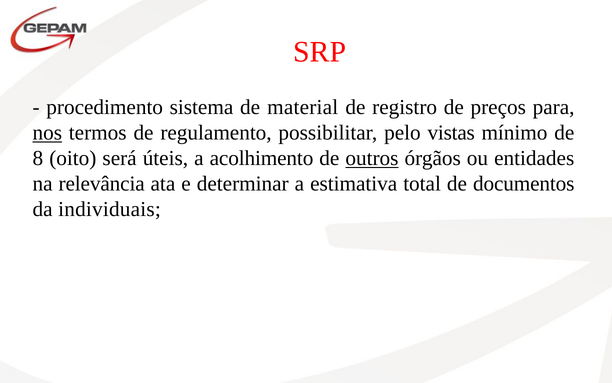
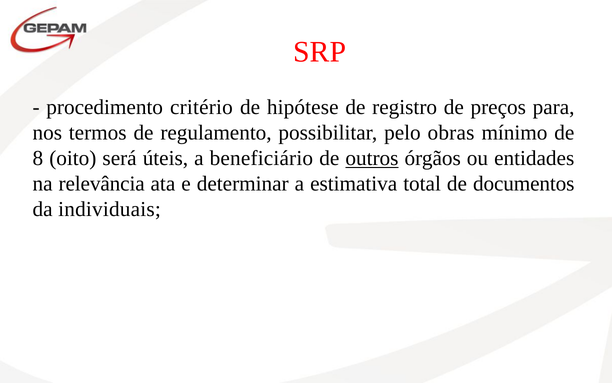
sistema: sistema -> critério (201, 107)
material: material -> hipótese (303, 107)
nos underline: present -> none (47, 133)
vistas: vistas -> obras (451, 133)
acolhimento: acolhimento -> beneficiário (261, 158)
